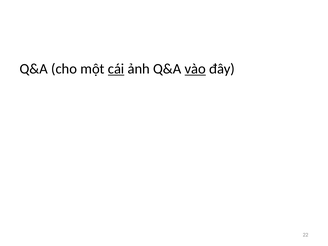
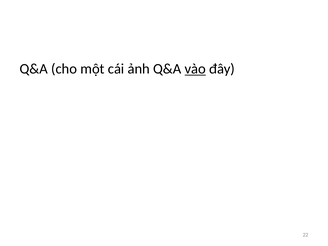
cái underline: present -> none (116, 69)
